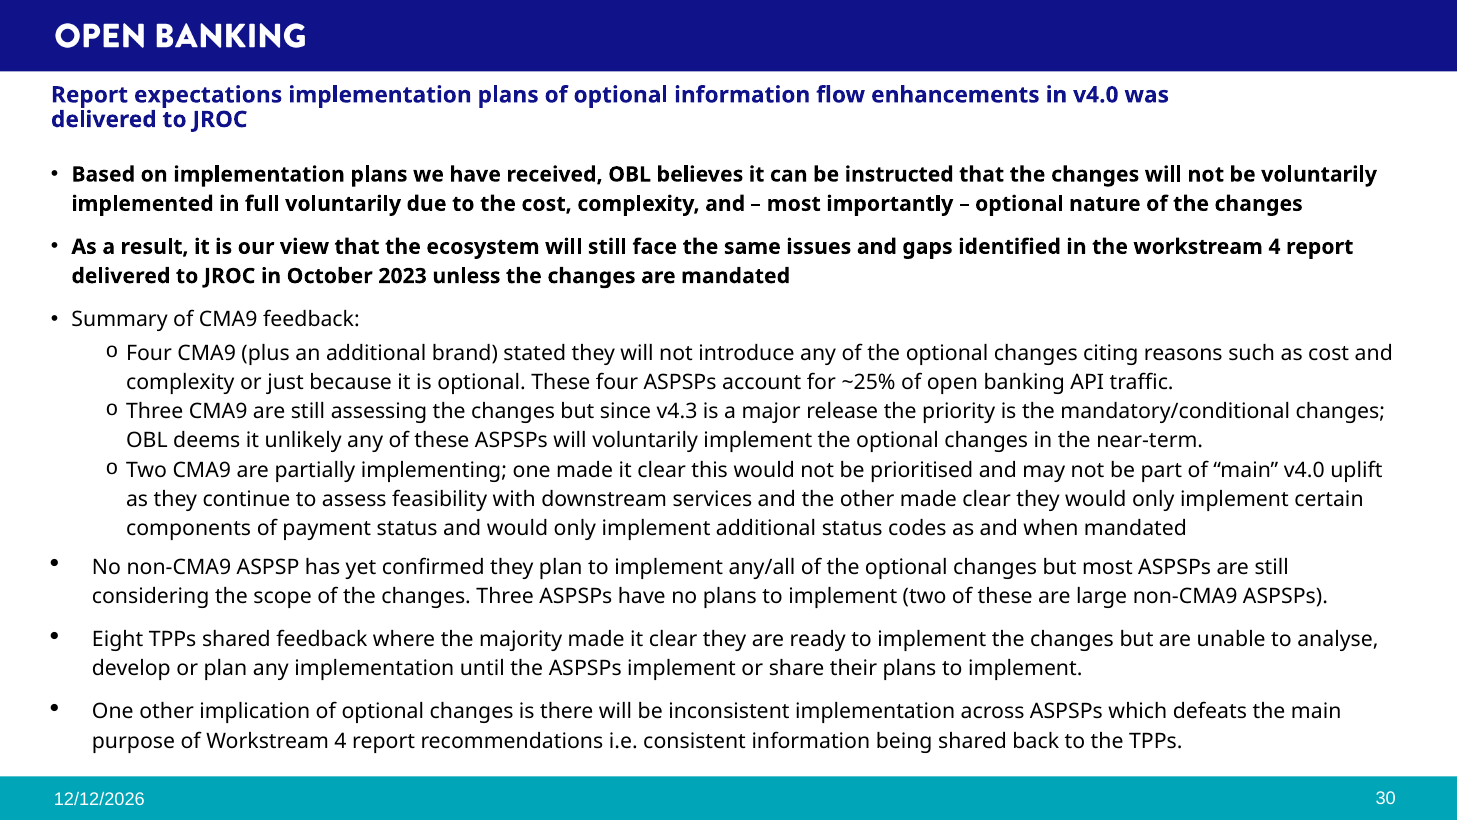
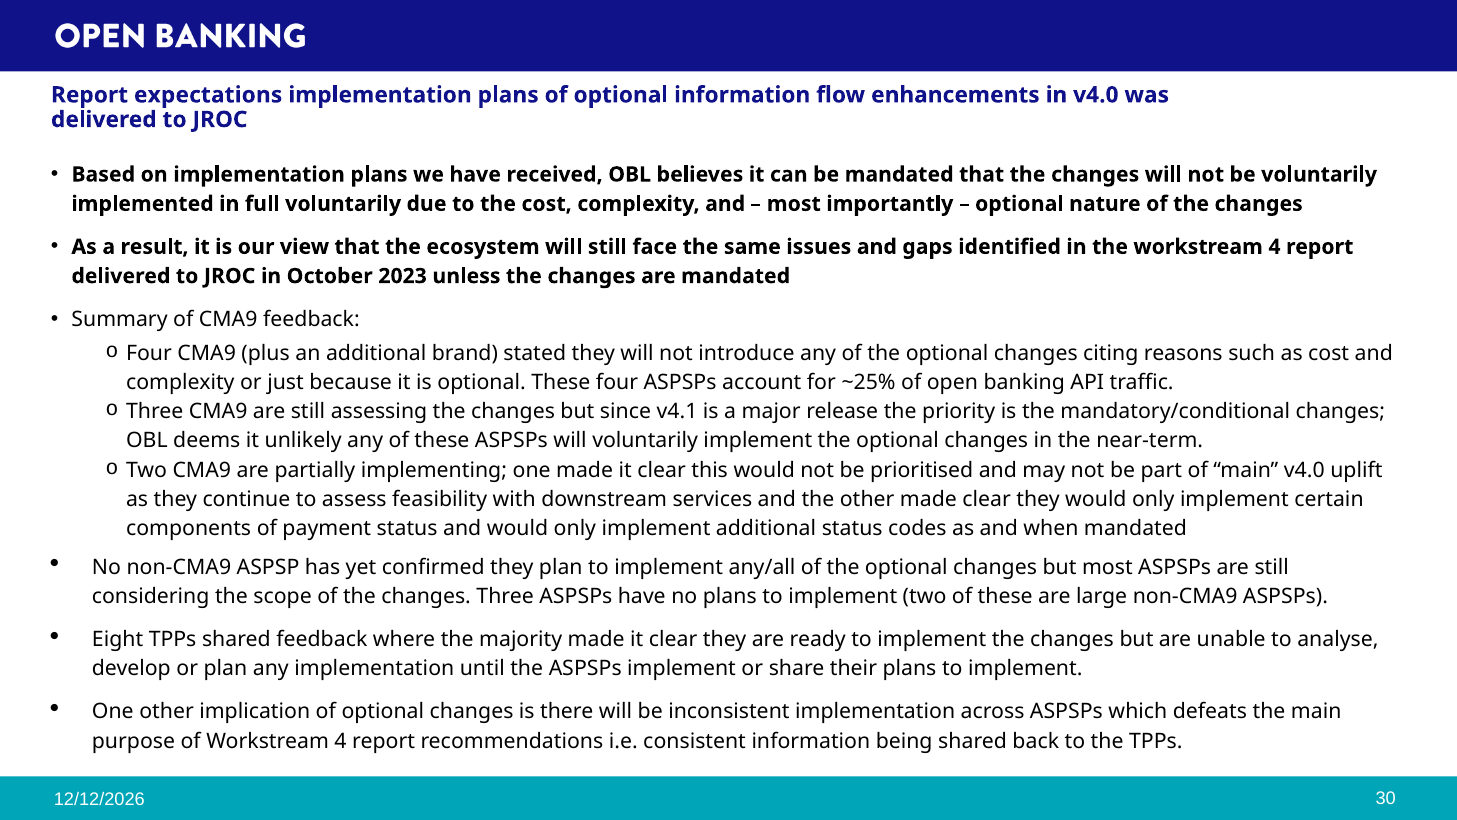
be instructed: instructed -> mandated (899, 174)
v4.3: v4.3 -> v4.1 (677, 411)
